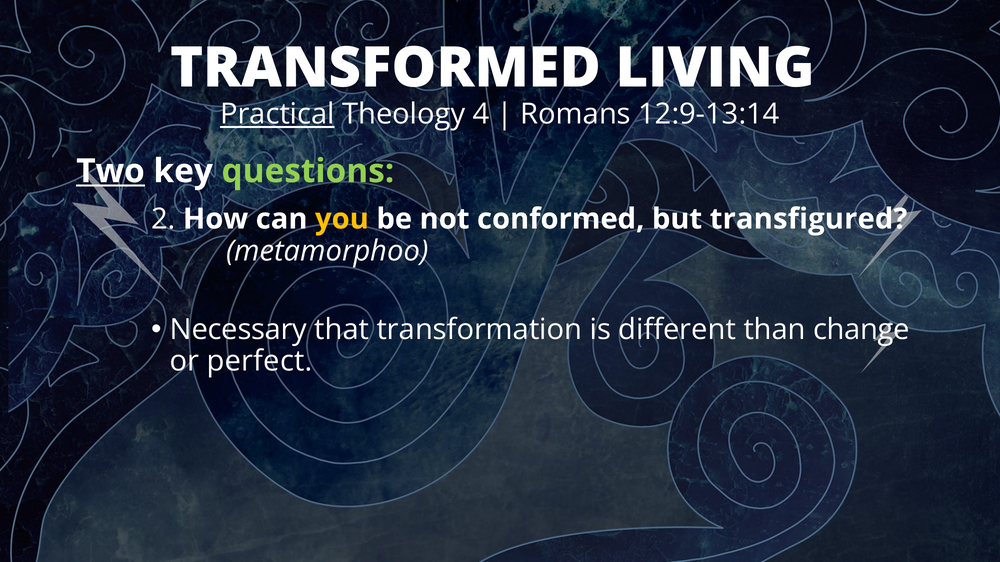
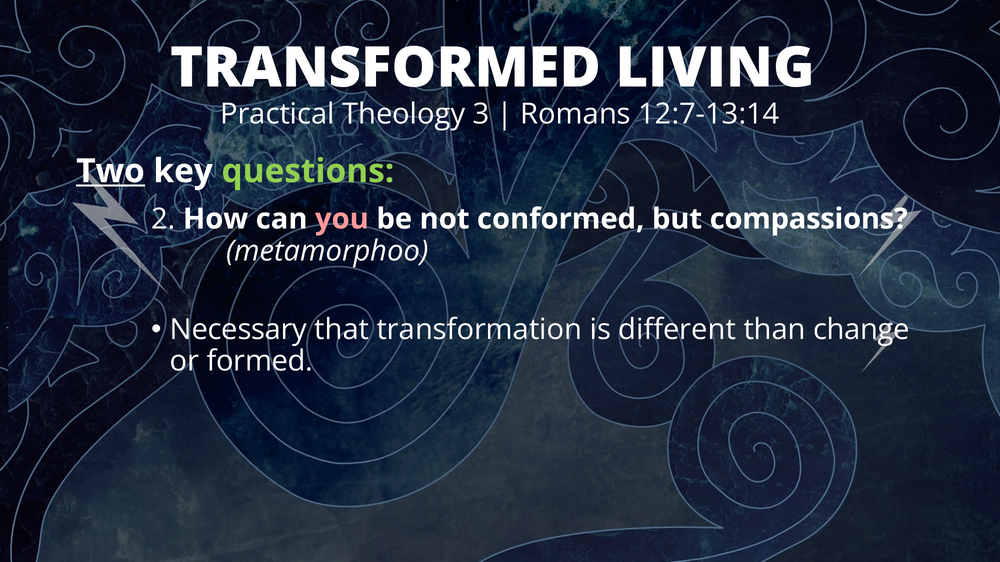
Practical underline: present -> none (277, 114)
4: 4 -> 3 (481, 114)
12:9-13:14: 12:9-13:14 -> 12:7-13:14 (709, 114)
you colour: yellow -> pink (342, 219)
transfigured: transfigured -> compassions (809, 219)
perfect: perfect -> formed (260, 361)
